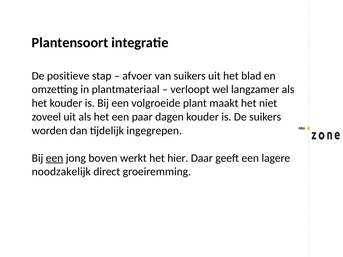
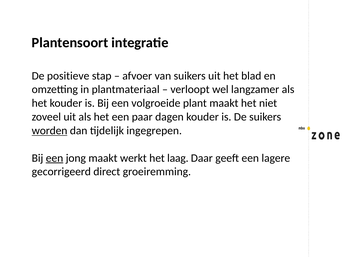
worden underline: none -> present (50, 131)
jong boven: boven -> maakt (103, 158)
hier: hier -> laag (178, 158)
noodzakelijk: noodzakelijk -> gecorrigeerd (61, 172)
